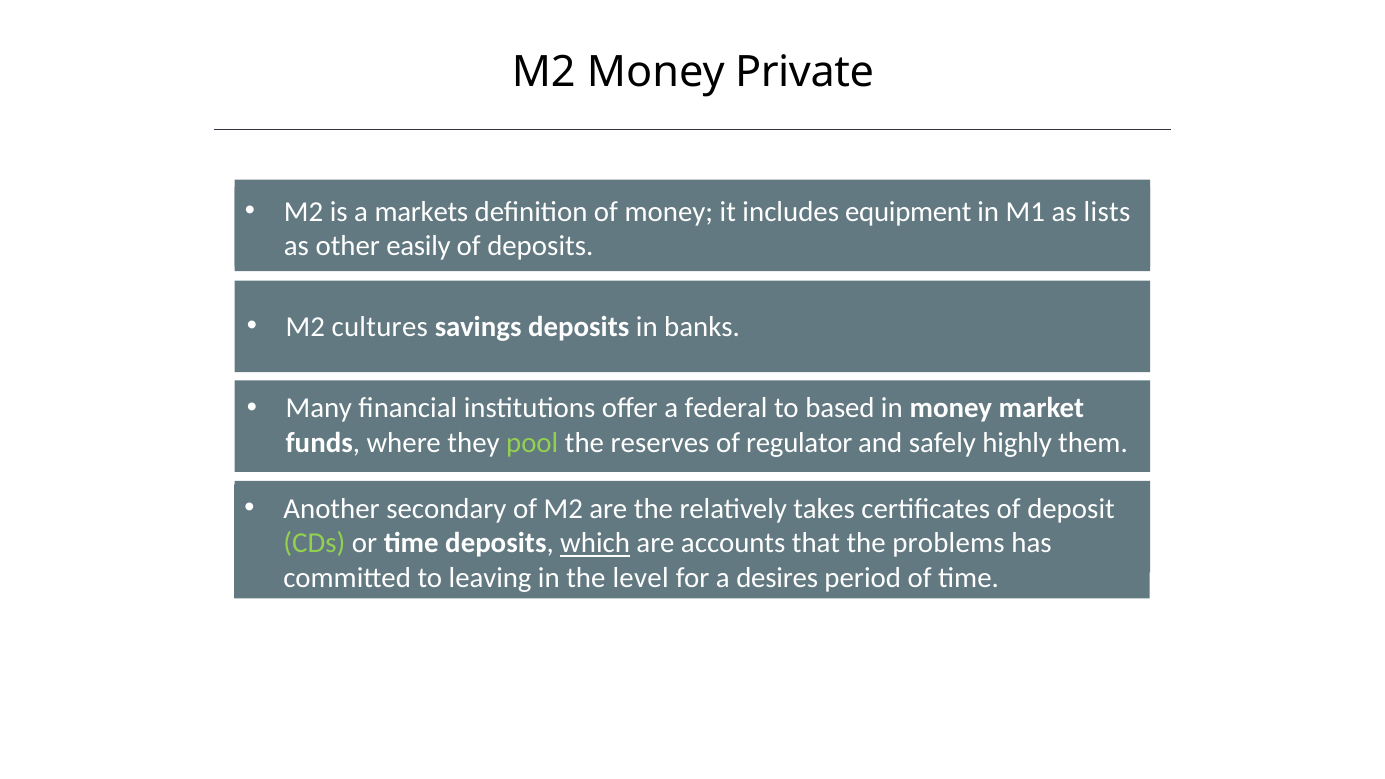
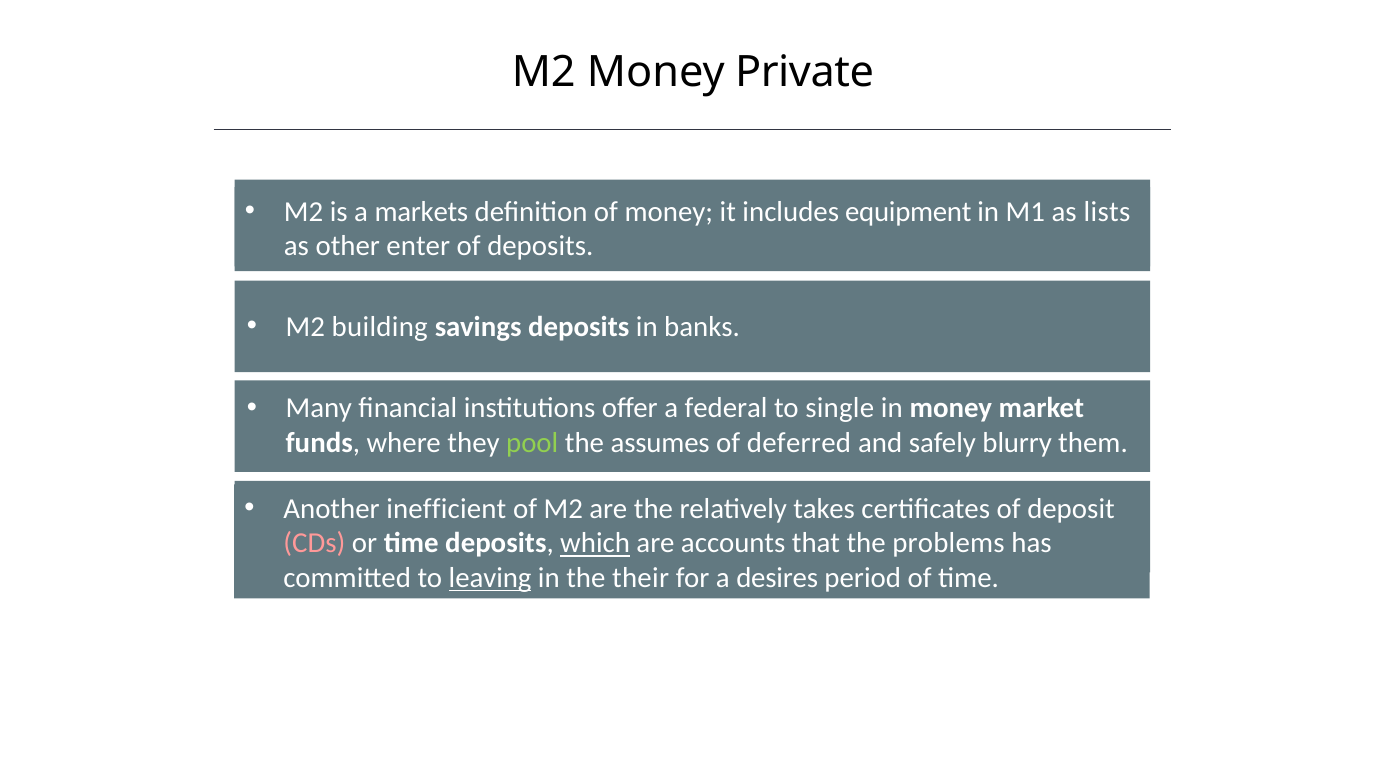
easily: easily -> enter (418, 246)
cultures: cultures -> building (380, 327)
based: based -> single (840, 408)
reserves: reserves -> assumes (660, 443)
regulator: regulator -> deferred (799, 443)
highly: highly -> blurry (1017, 443)
secondary: secondary -> inefficient (446, 509)
CDs colour: light green -> pink (314, 543)
leaving underline: none -> present (490, 578)
level: level -> their (641, 578)
